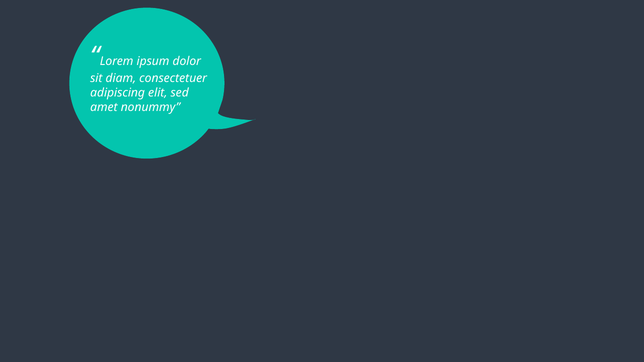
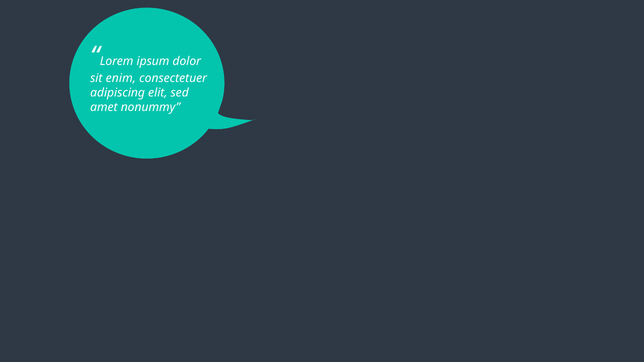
diam: diam -> enim (121, 79)
